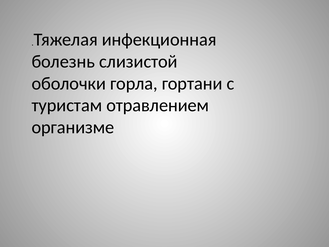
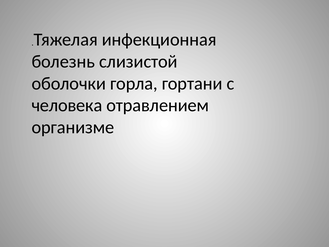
туристам: туристам -> человека (67, 105)
